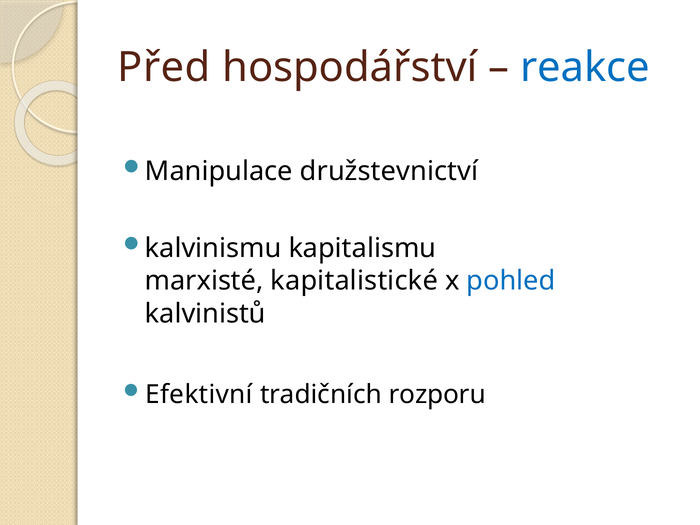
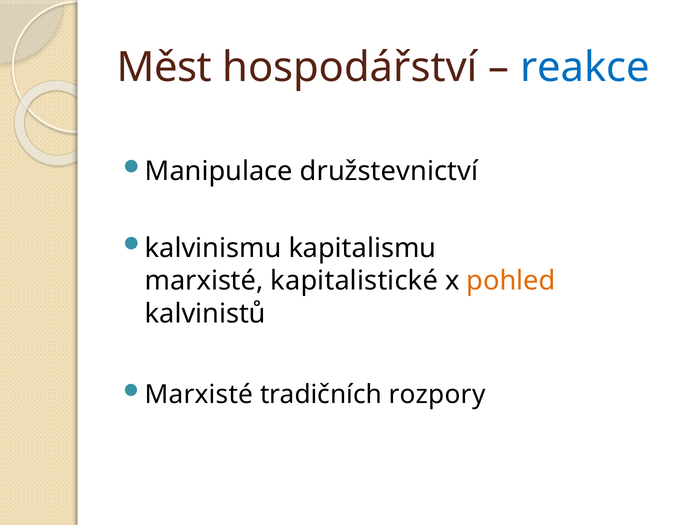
Před: Před -> Měst (164, 68)
pohled colour: blue -> orange (511, 281)
Efektivní: Efektivní -> Marxisté (199, 395)
rozporu: rozporu -> rozpory (437, 395)
